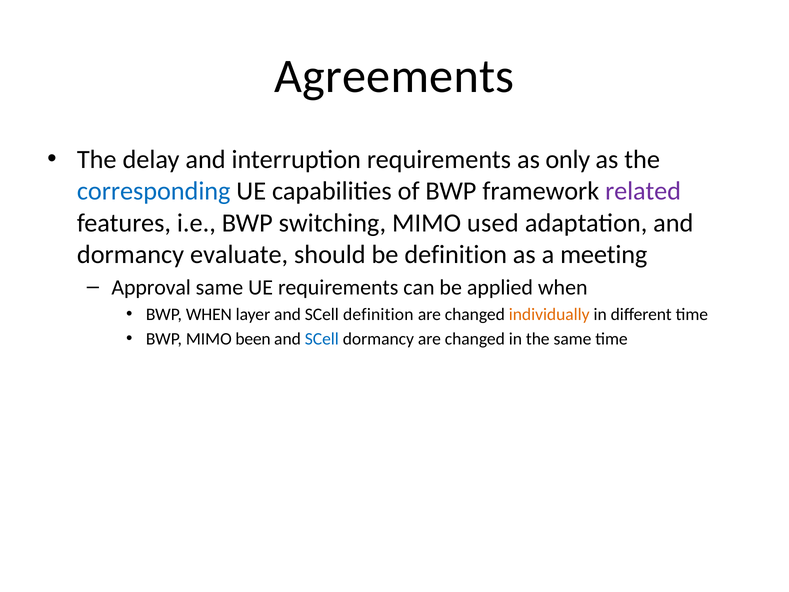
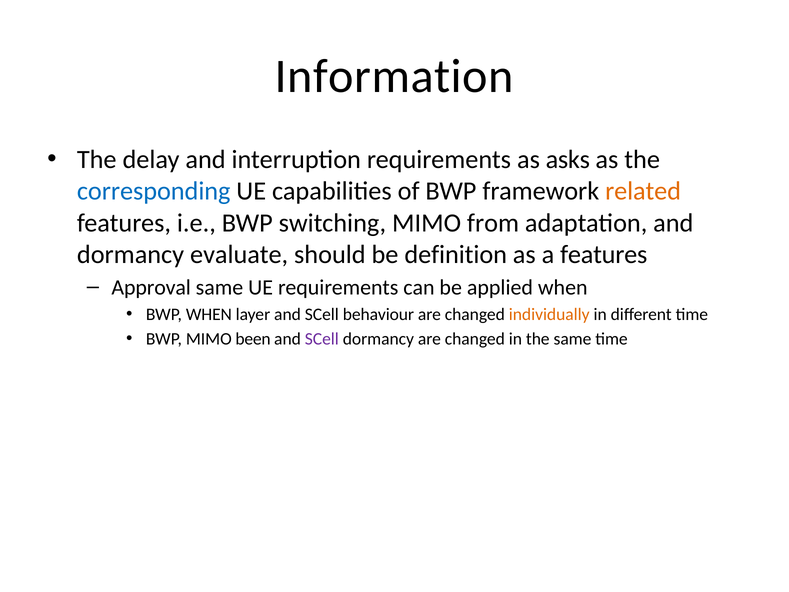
Agreements: Agreements -> Information (394, 76)
only: only -> asks (568, 160)
related colour: purple -> orange (643, 191)
used: used -> from (493, 223)
a meeting: meeting -> features (604, 254)
SCell definition: definition -> behaviour (378, 314)
SCell colour: blue -> purple (322, 339)
